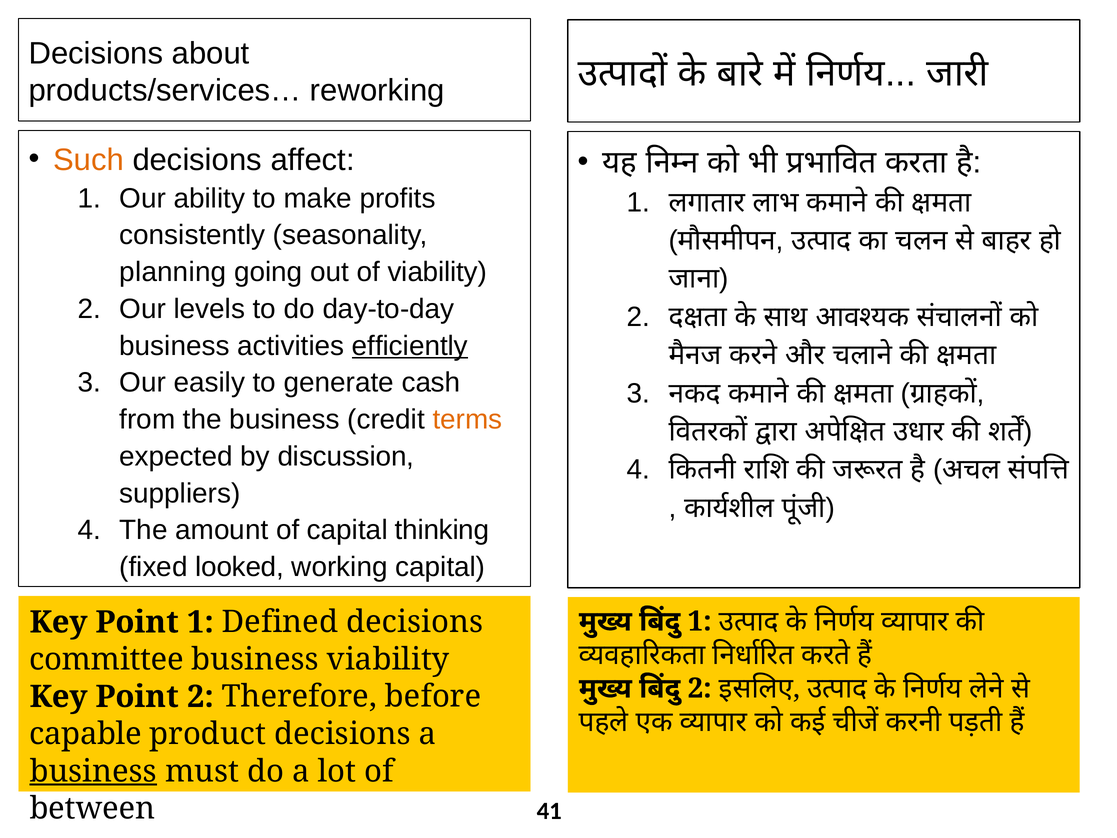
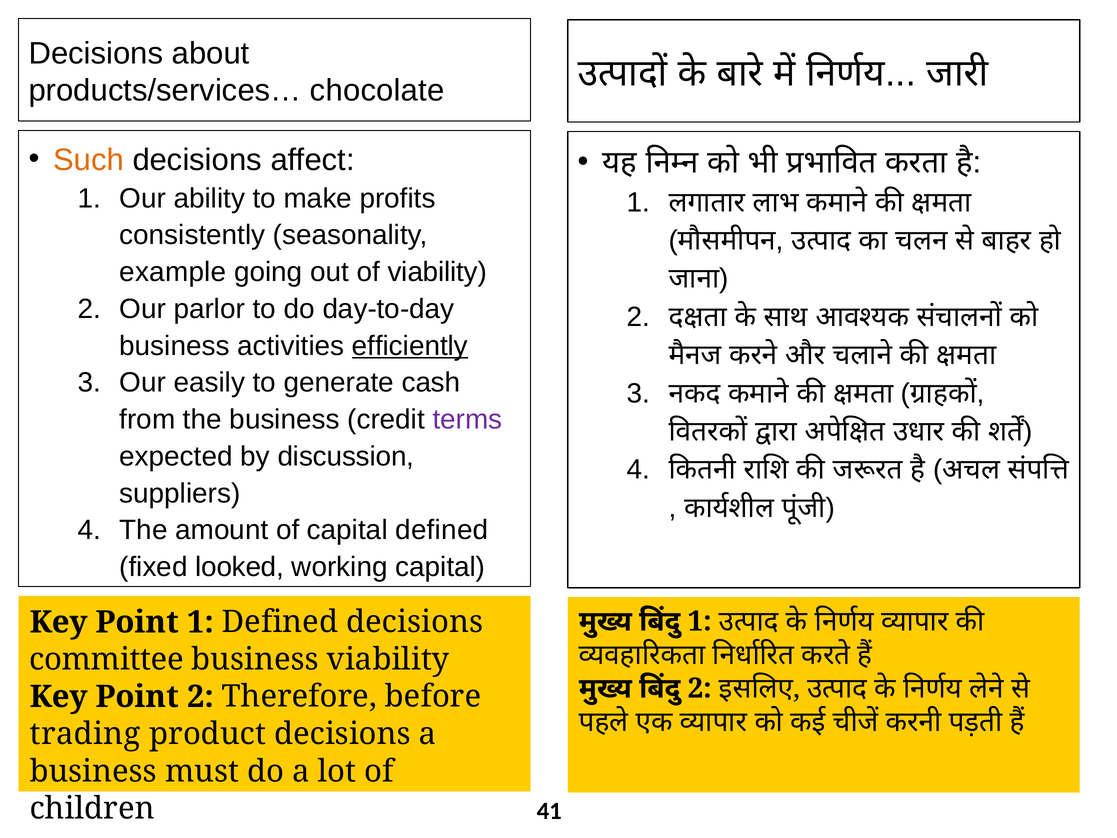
reworking: reworking -> chocolate (377, 91)
planning: planning -> example (173, 272)
levels: levels -> parlor (209, 309)
terms colour: orange -> purple (467, 419)
capital thinking: thinking -> defined (442, 530)
capable: capable -> trading (85, 734)
business underline: present -> none (93, 771)
between: between -> children (92, 808)
